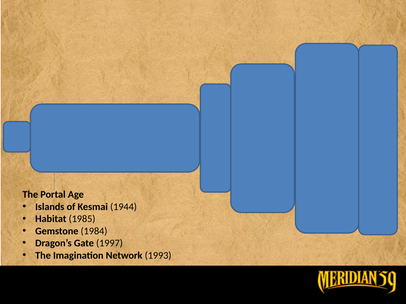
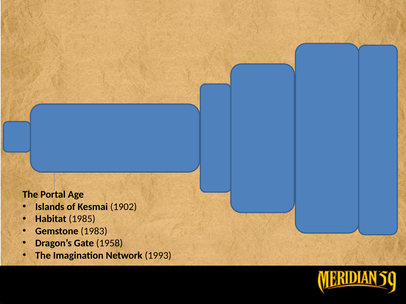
1944: 1944 -> 1902 (124, 207)
1984: 1984 -> 1983 (94, 231)
1997: 1997 -> 1958 (109, 244)
